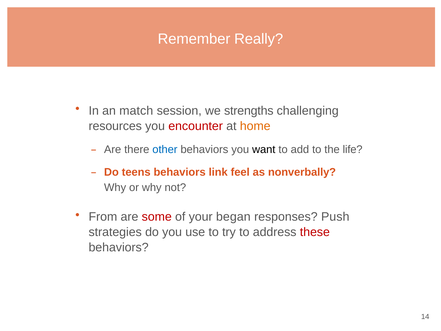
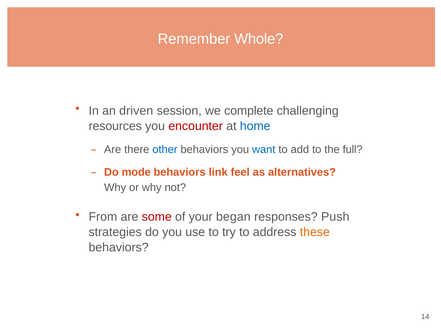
Really: Really -> Whole (259, 39)
match: match -> driven (136, 111)
strengths: strengths -> complete (249, 111)
home colour: orange -> blue (255, 126)
want colour: black -> blue (264, 149)
life: life -> full (353, 149)
teens: teens -> mode (136, 172)
nonverbally: nonverbally -> alternatives (302, 172)
these colour: red -> orange (315, 232)
